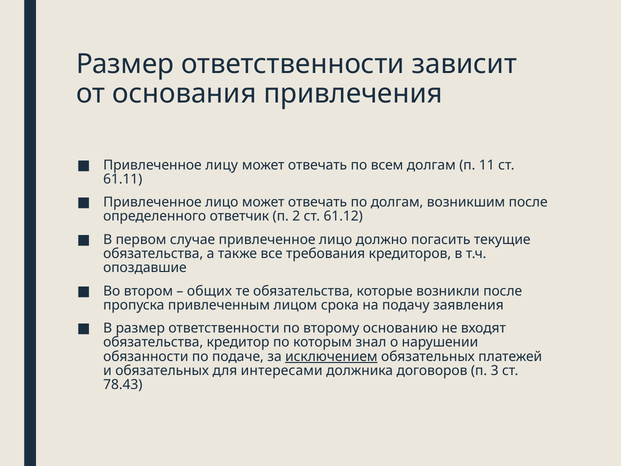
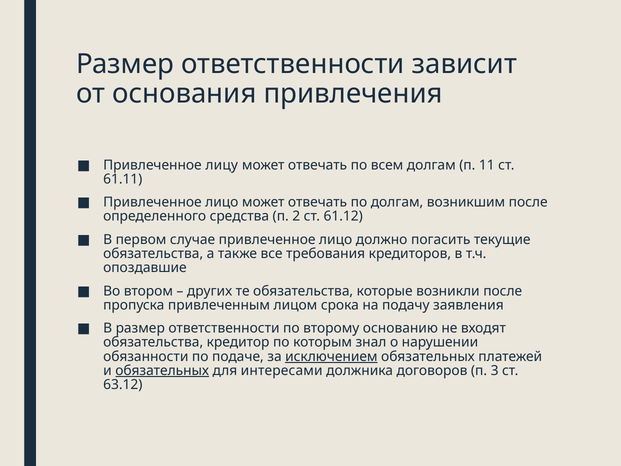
ответчик: ответчик -> средства (239, 216)
общих: общих -> других (210, 291)
обязательных underline: none -> present (162, 370)
78.43: 78.43 -> 63.12 (123, 384)
